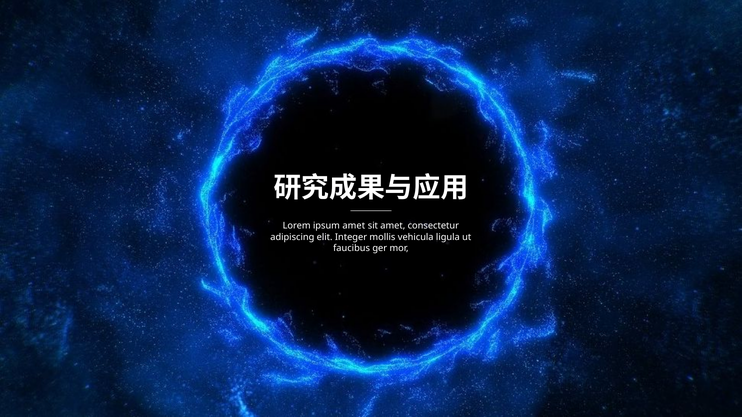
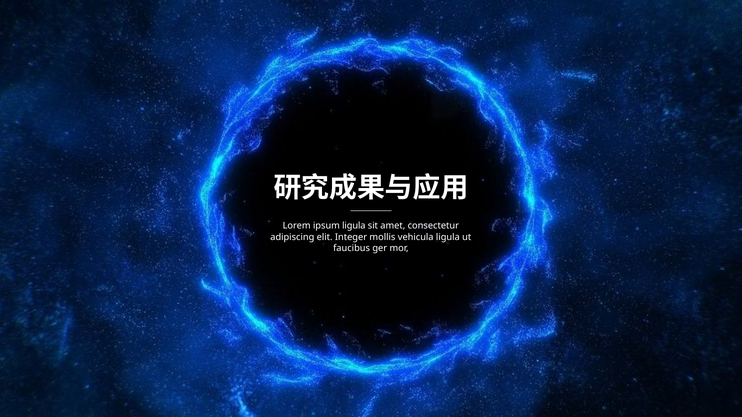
ipsum amet: amet -> ligula (354, 226)
